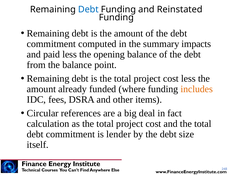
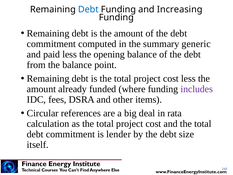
Reinstated: Reinstated -> Increasing (180, 9)
impacts: impacts -> generic (196, 44)
includes colour: orange -> purple (197, 89)
fact: fact -> rata (175, 113)
